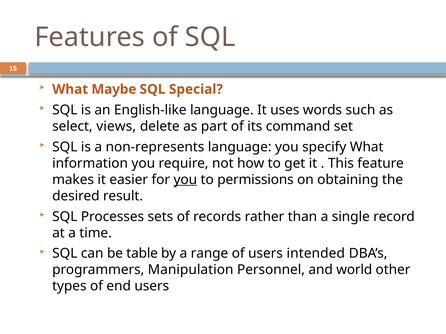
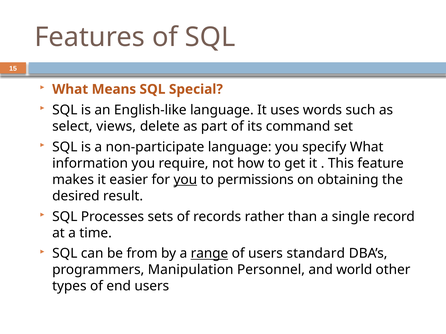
Maybe: Maybe -> Means (114, 89)
non-represents: non-represents -> non-participate (155, 147)
table: table -> from (142, 254)
range underline: none -> present (209, 254)
intended: intended -> standard (316, 254)
